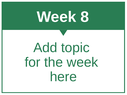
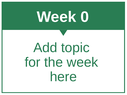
8: 8 -> 0 (85, 17)
